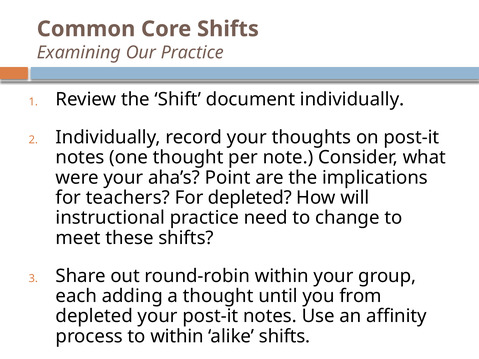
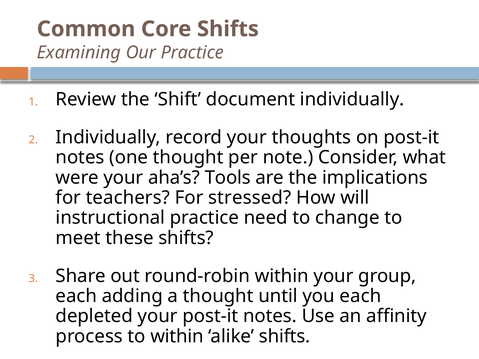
Point: Point -> Tools (228, 178)
For depleted: depleted -> stressed (250, 198)
you from: from -> each (360, 296)
